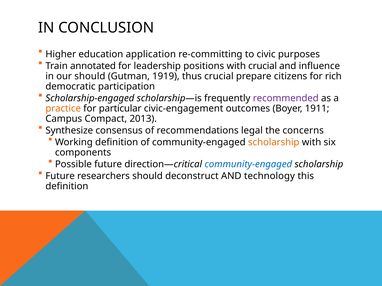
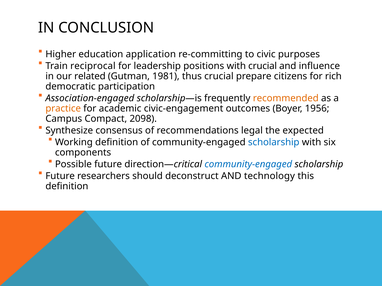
annotated: annotated -> reciprocal (93, 66)
our should: should -> related (90, 76)
1919: 1919 -> 1981 (166, 76)
Scholarship-engaged: Scholarship-engaged -> Association-engaged (90, 98)
recommended colour: purple -> orange (286, 98)
particular: particular -> academic (120, 109)
1911: 1911 -> 1956 (317, 109)
2013: 2013 -> 2098 (143, 119)
concerns: concerns -> expected (303, 131)
scholarship colour: orange -> blue (274, 143)
